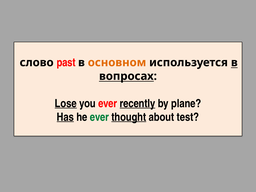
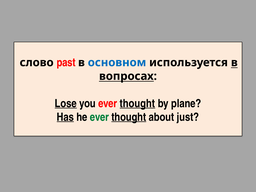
основном colour: orange -> blue (117, 62)
you ever recently: recently -> thought (137, 103)
test: test -> just (188, 117)
